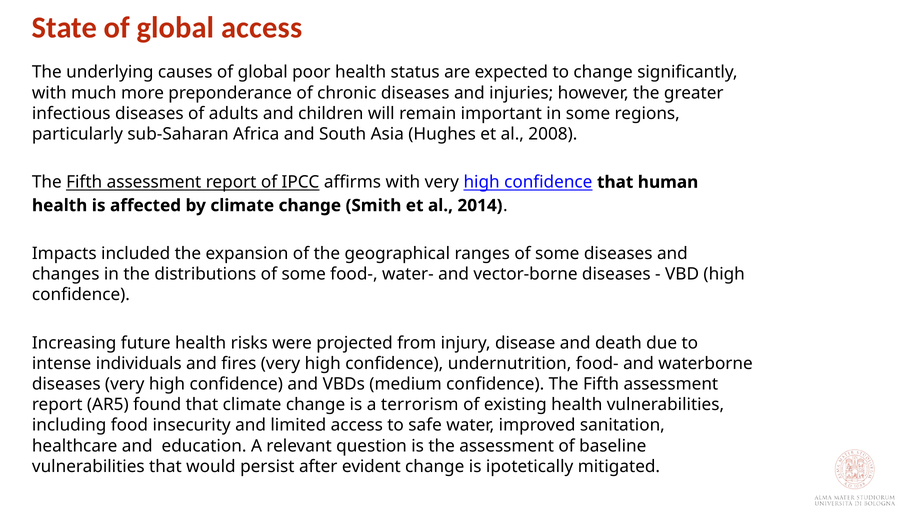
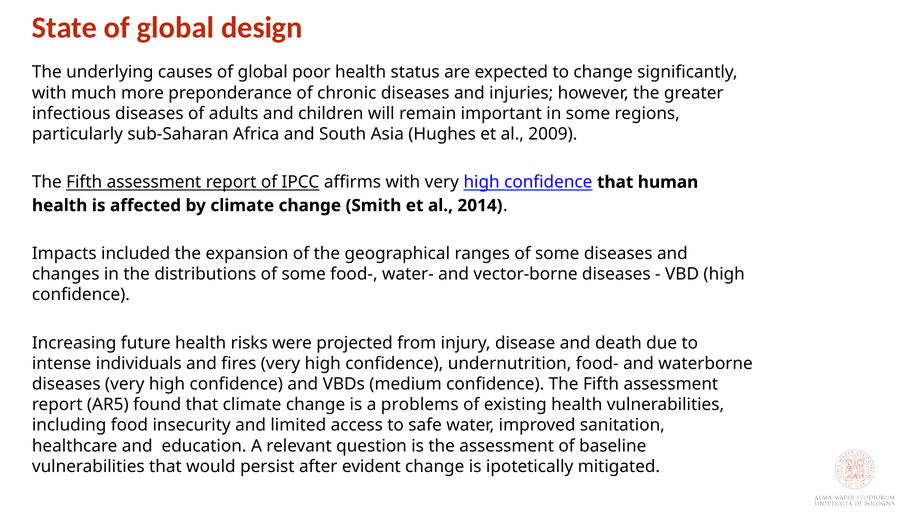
global access: access -> design (262, 28)
2008: 2008 -> 2009 (553, 134)
terrorism: terrorism -> problems (420, 405)
